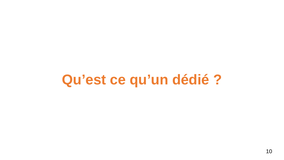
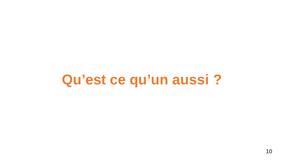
dédié: dédié -> aussi (191, 80)
